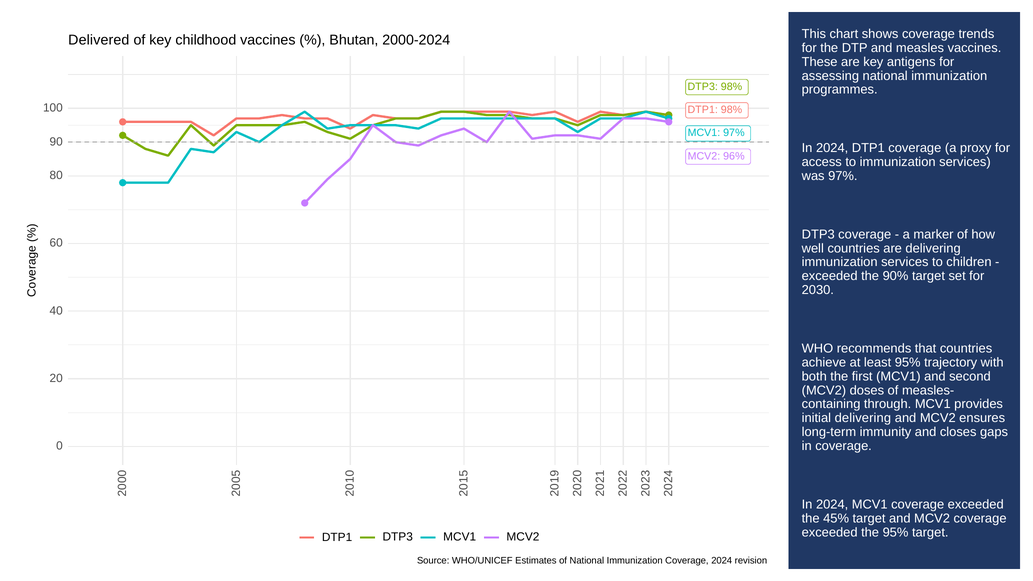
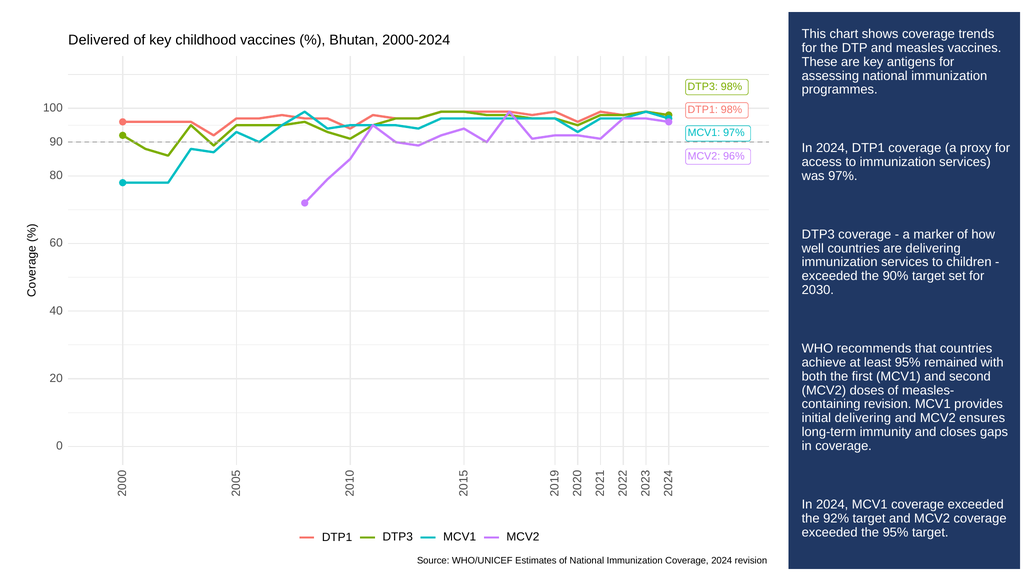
95% trajectory: trajectory -> remained (951, 362)
through: through -> revision (888, 404)
45%: 45% -> 92% (836, 518)
